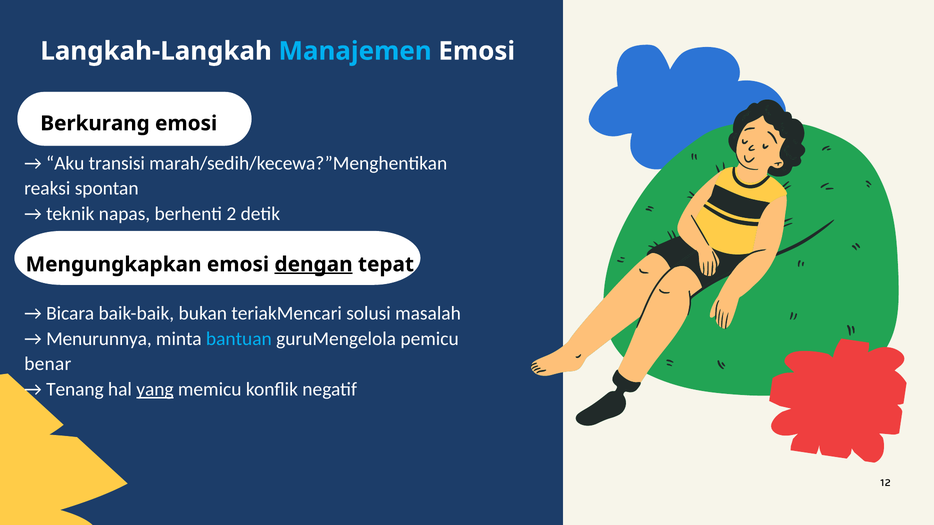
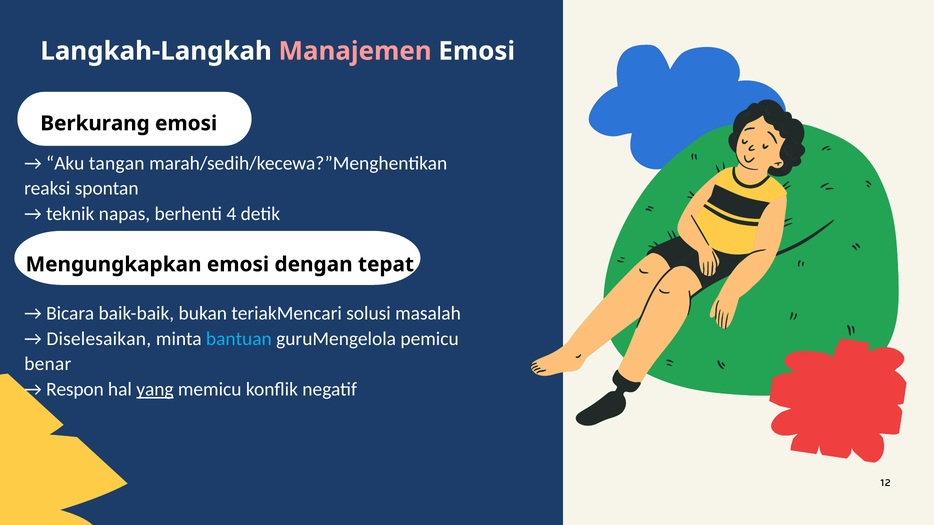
Manajemen colour: light blue -> pink (355, 51)
transisi: transisi -> tangan (117, 163)
2: 2 -> 4 (231, 214)
dengan underline: present -> none (314, 265)
Menurunnya: Menurunnya -> Diselesaikan (99, 339)
Tenang: Tenang -> Respon (75, 390)
